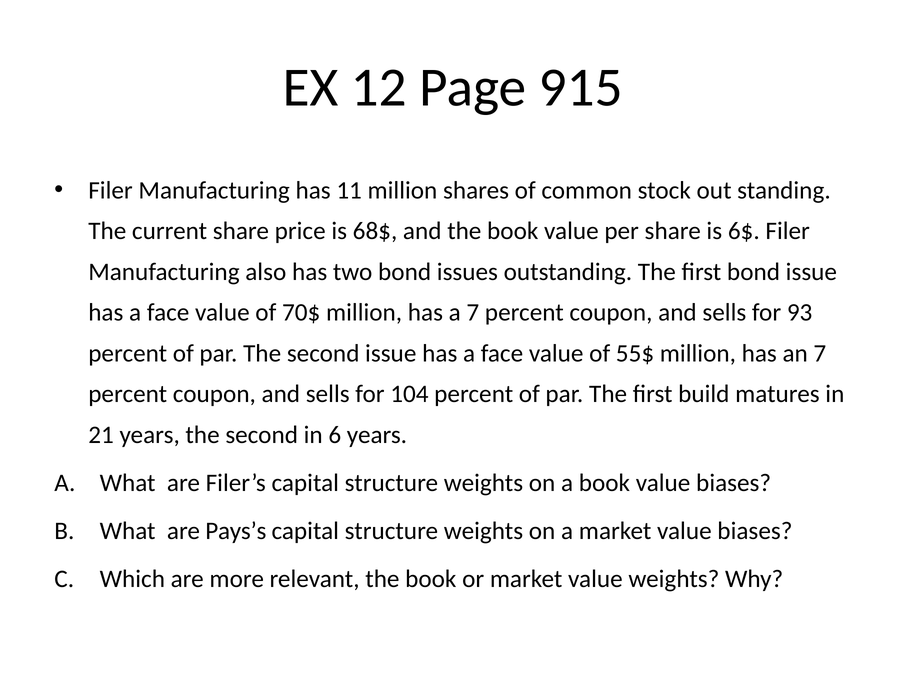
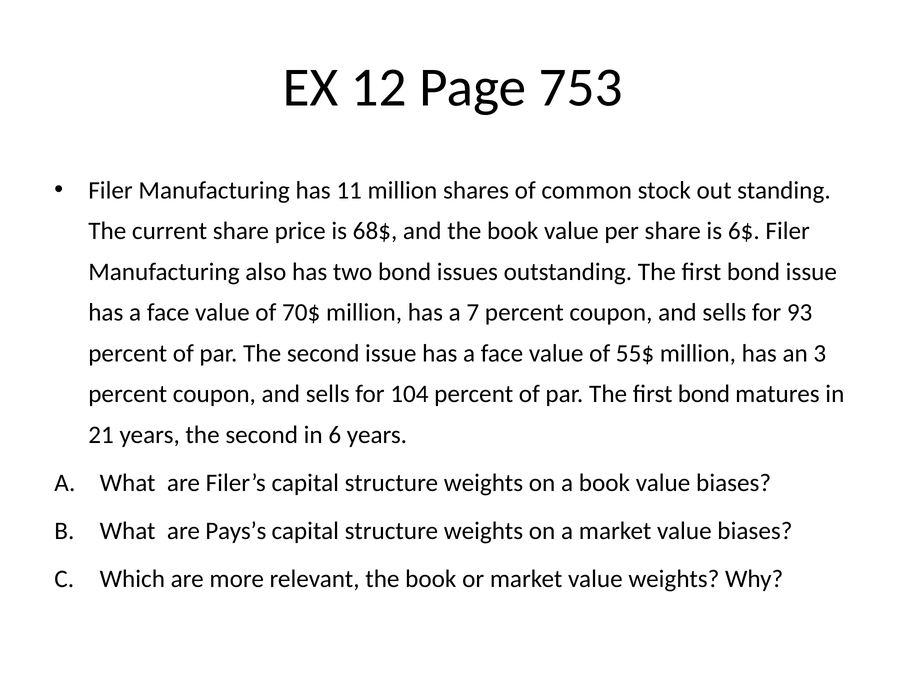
915: 915 -> 753 (581, 88)
an 7: 7 -> 3 (820, 354)
par The first build: build -> bond (704, 394)
